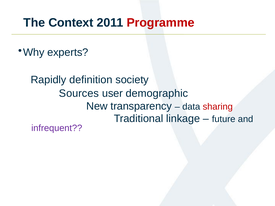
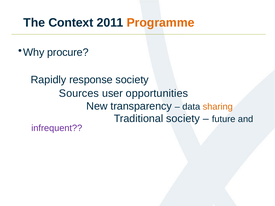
Programme colour: red -> orange (161, 23)
experts: experts -> procure (68, 52)
definition: definition -> response (91, 80)
demographic: demographic -> opportunities (157, 94)
sharing colour: red -> orange (218, 107)
Traditional linkage: linkage -> society (183, 119)
